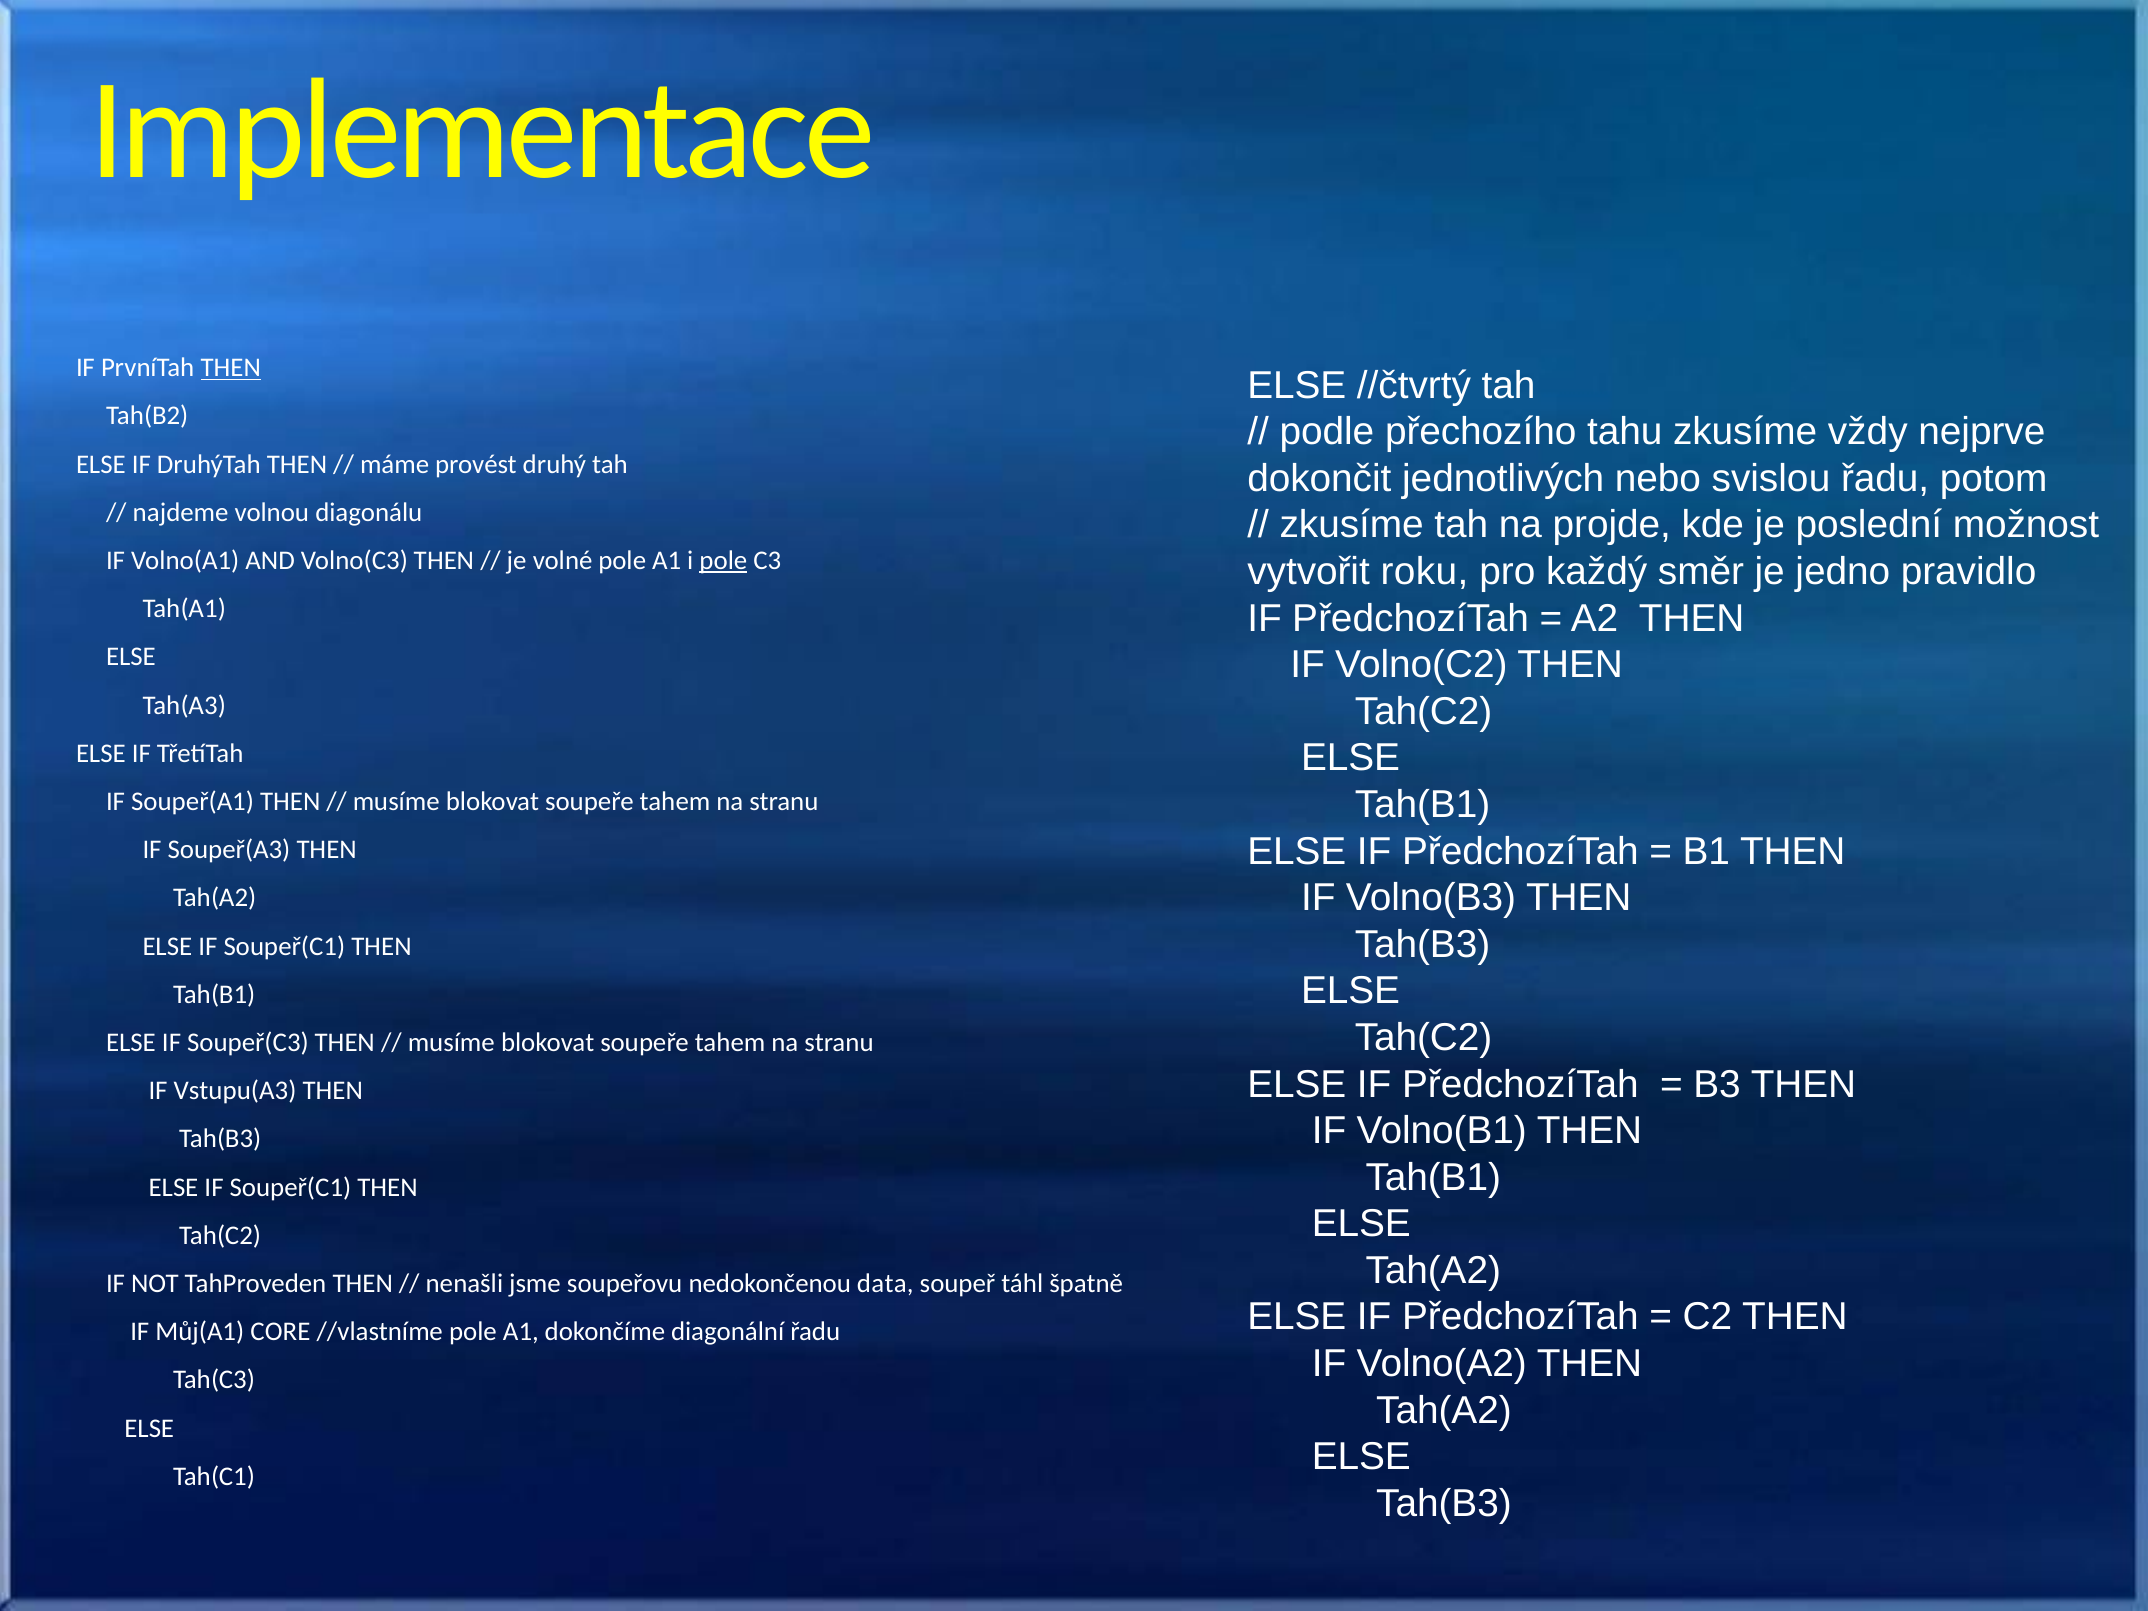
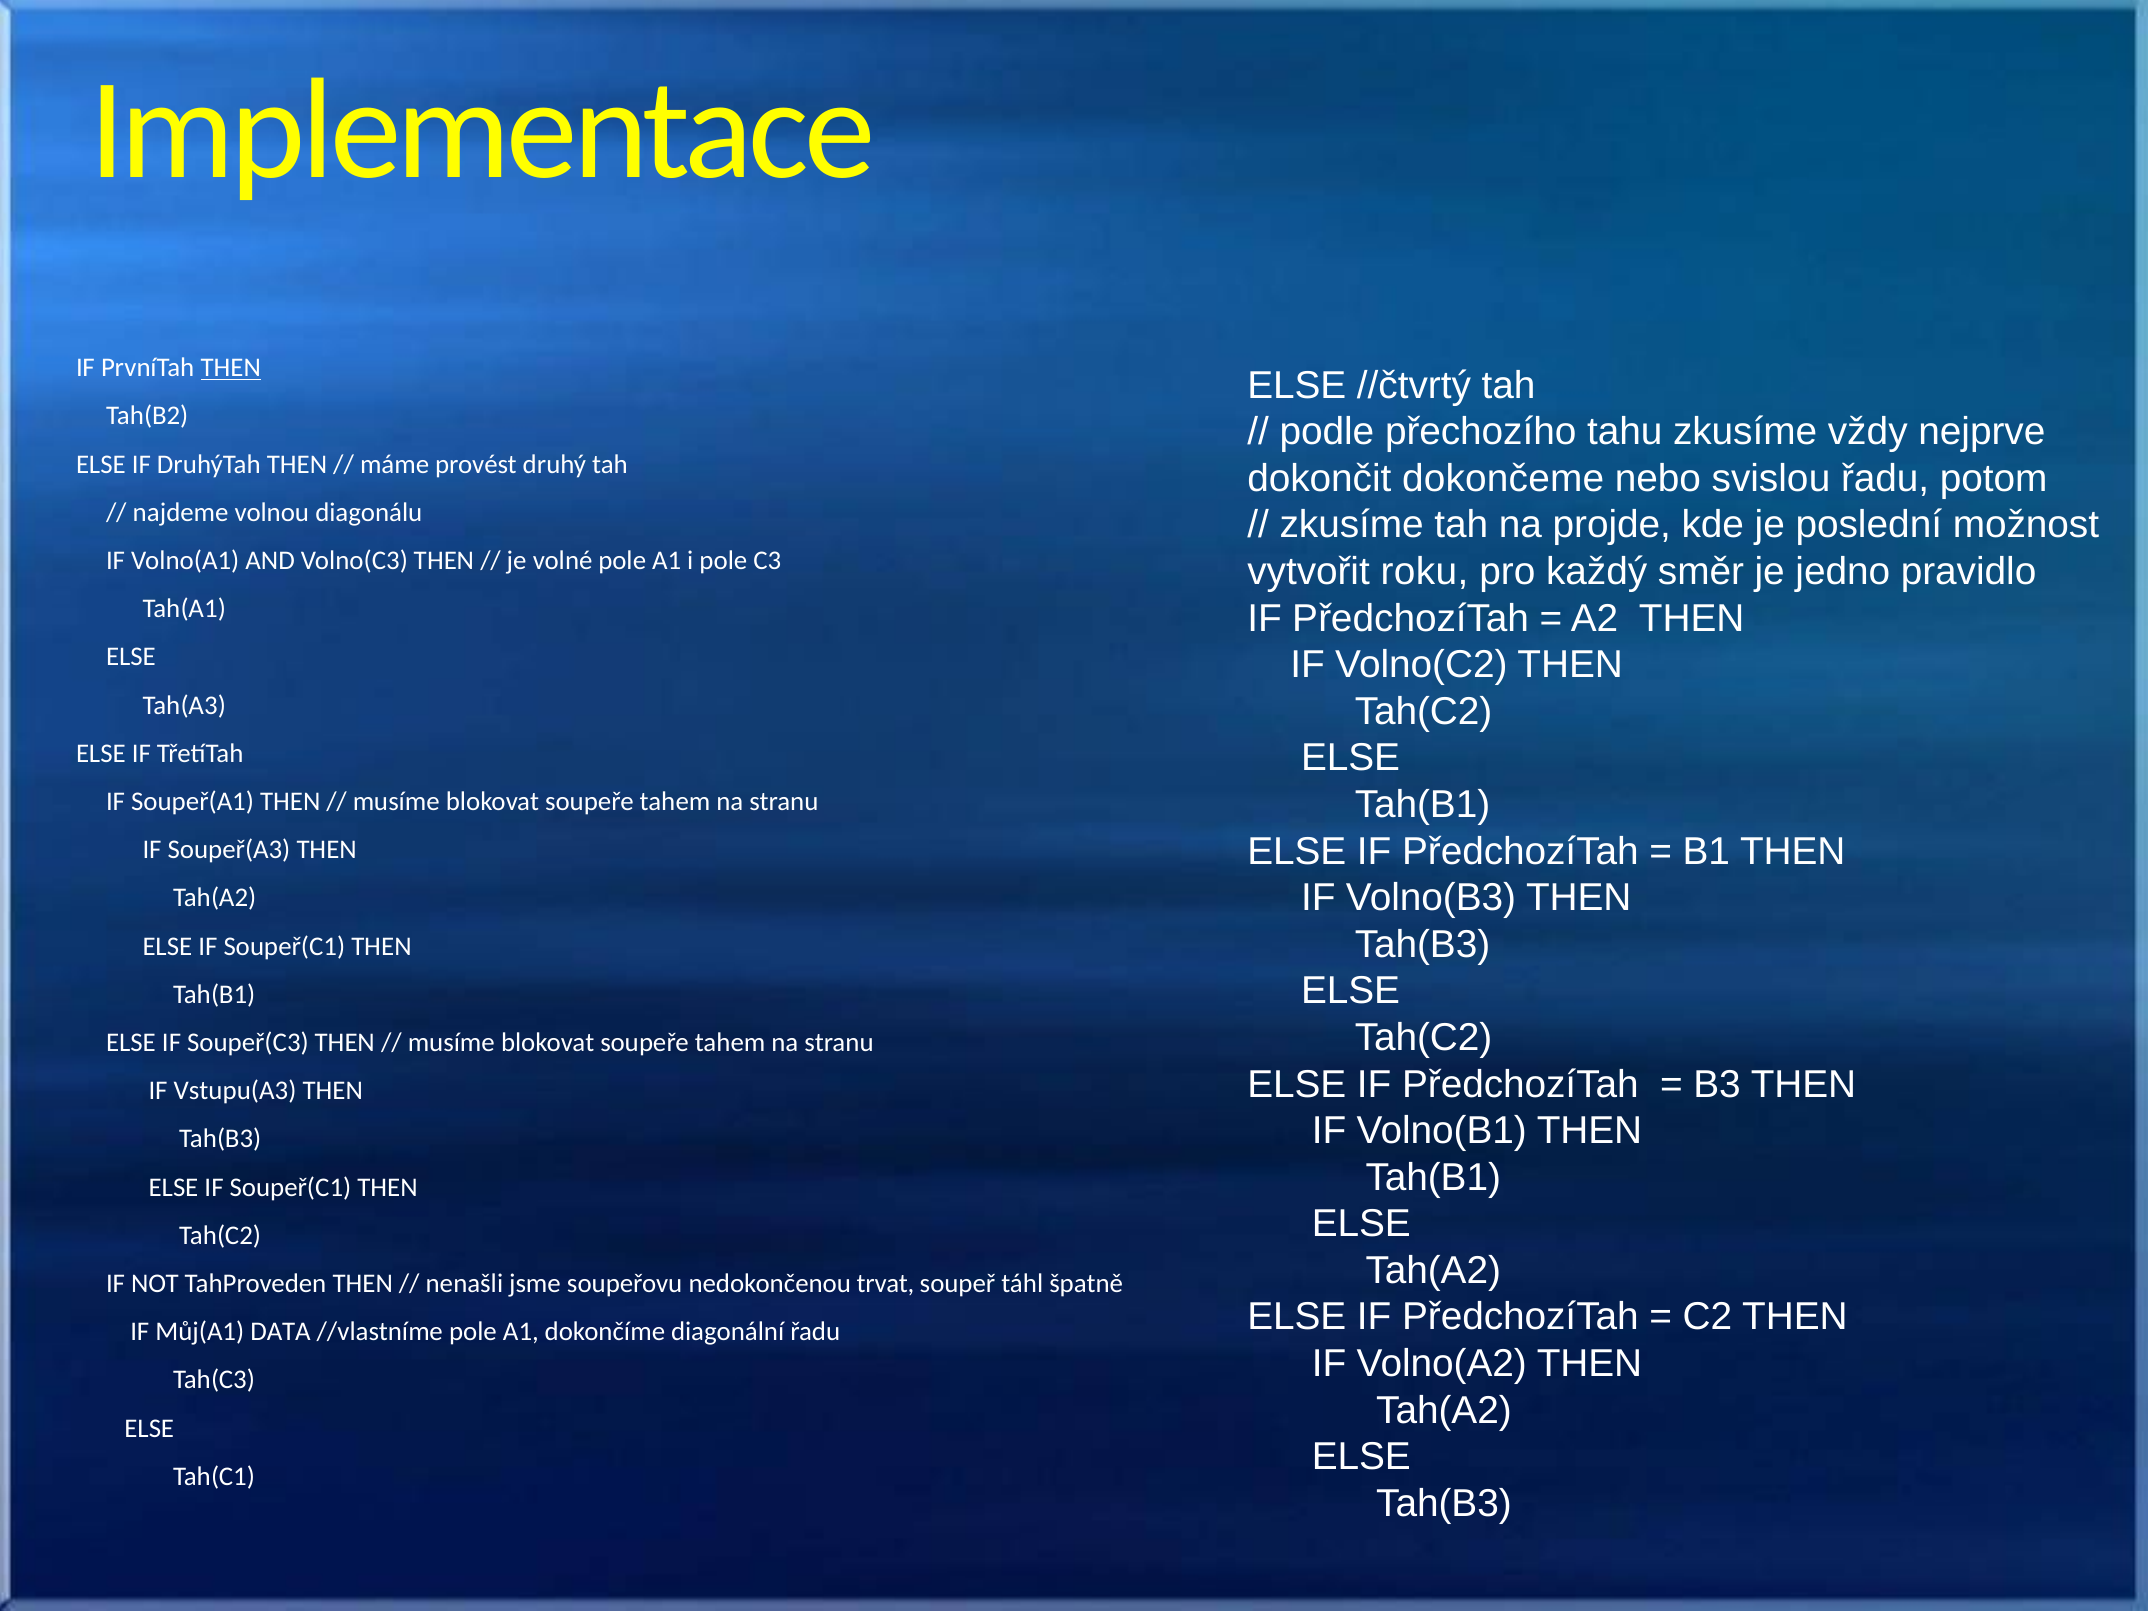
jednotlivých: jednotlivých -> dokončeme (1503, 478)
pole underline: present -> none (723, 561)
data: data -> trvat (886, 1284)
CORE: CORE -> DATA (281, 1332)
